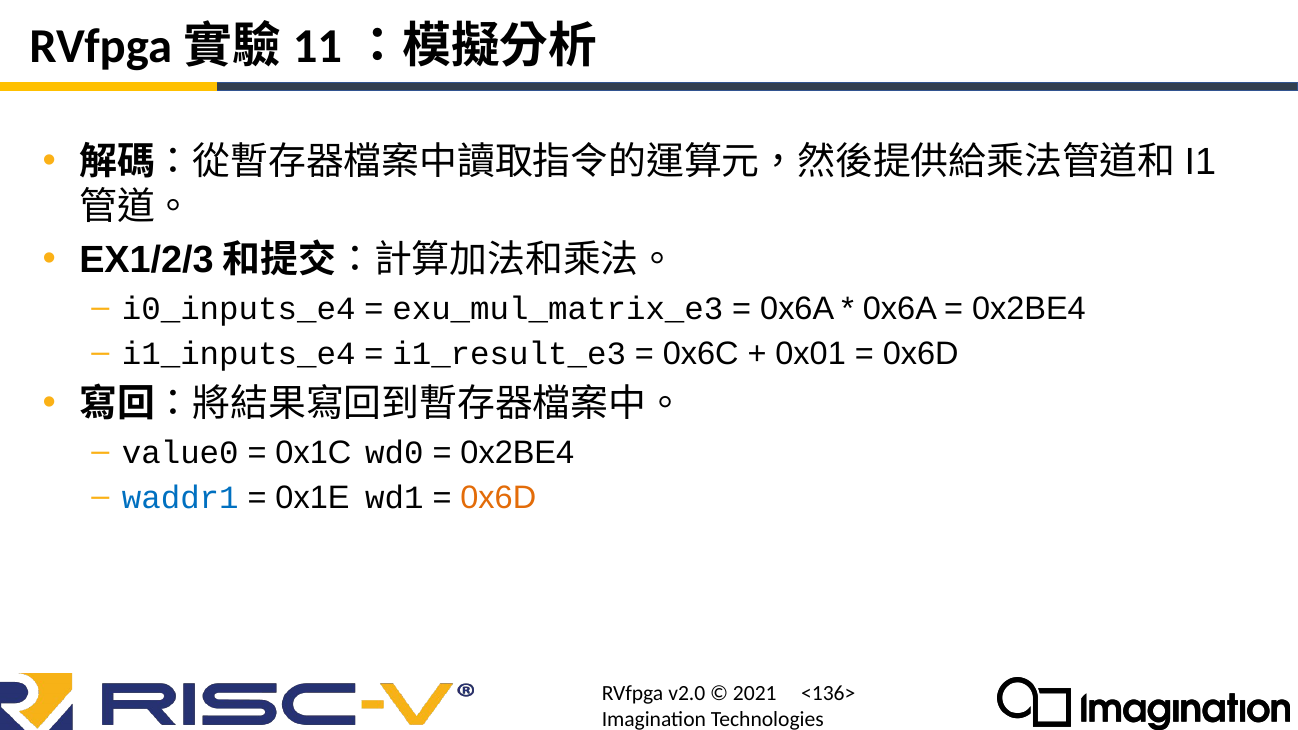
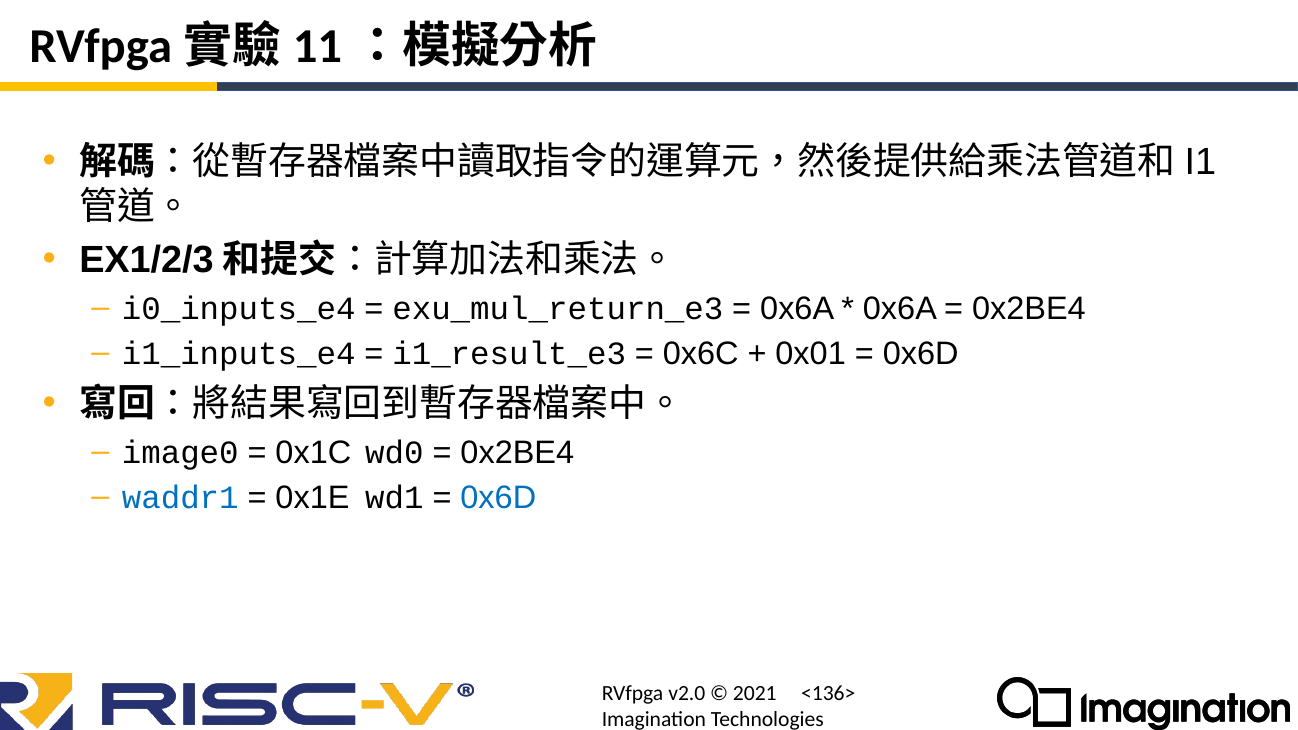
exu_mul_matrix_e3: exu_mul_matrix_e3 -> exu_mul_return_e3 (558, 309)
value0: value0 -> image0 (180, 453)
0x6D colour: orange -> blue (498, 498)
